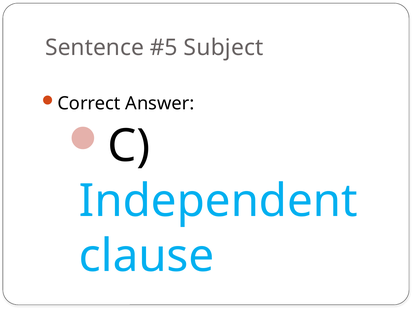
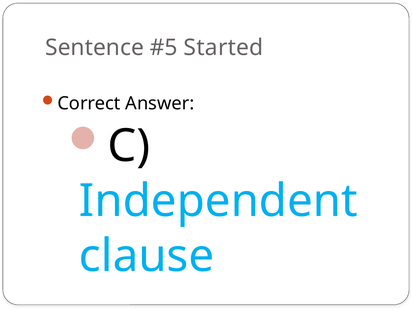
Subject: Subject -> Started (224, 48)
